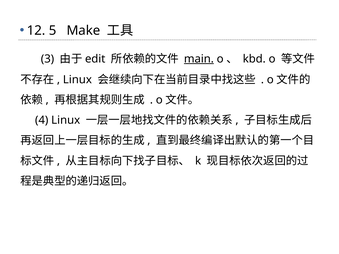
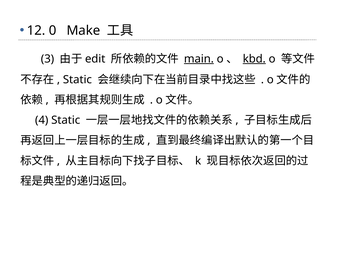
5: 5 -> 0 (53, 31)
kbd underline: none -> present (254, 59)
Linux: Linux -> Static (77, 80)
4 Linux: Linux -> Static (66, 120)
